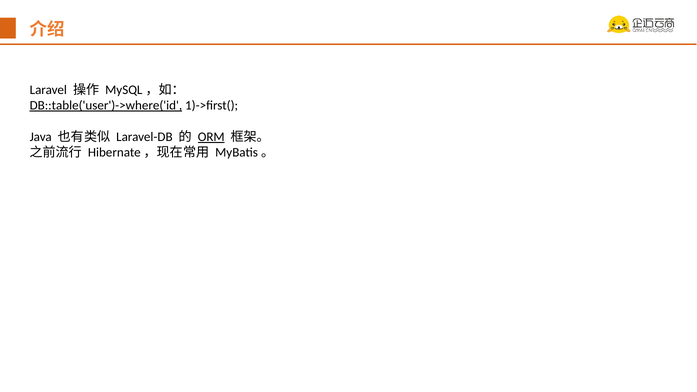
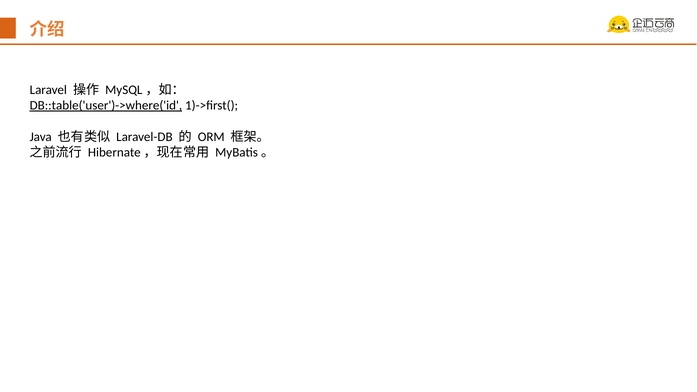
ORM underline: present -> none (211, 137)
